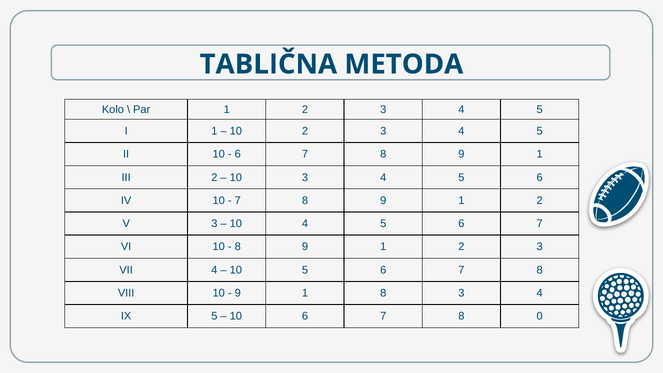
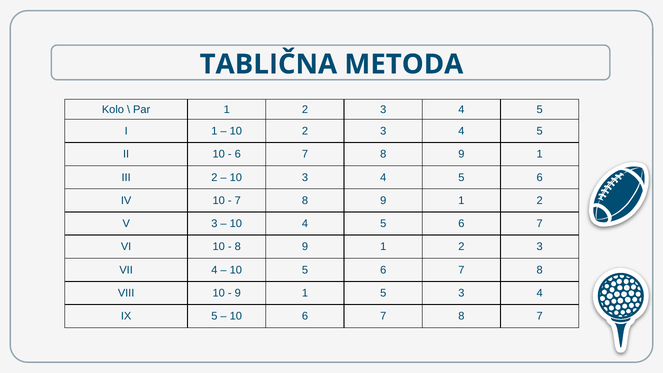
1 8: 8 -> 5 (383, 293)
8 0: 0 -> 7 (540, 316)
